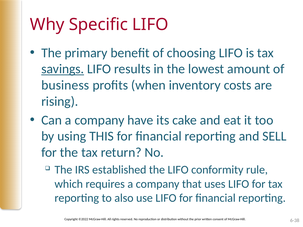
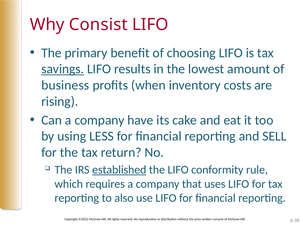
Specific: Specific -> Consist (98, 25)
THIS: THIS -> LESS (102, 136)
established underline: none -> present (119, 170)
